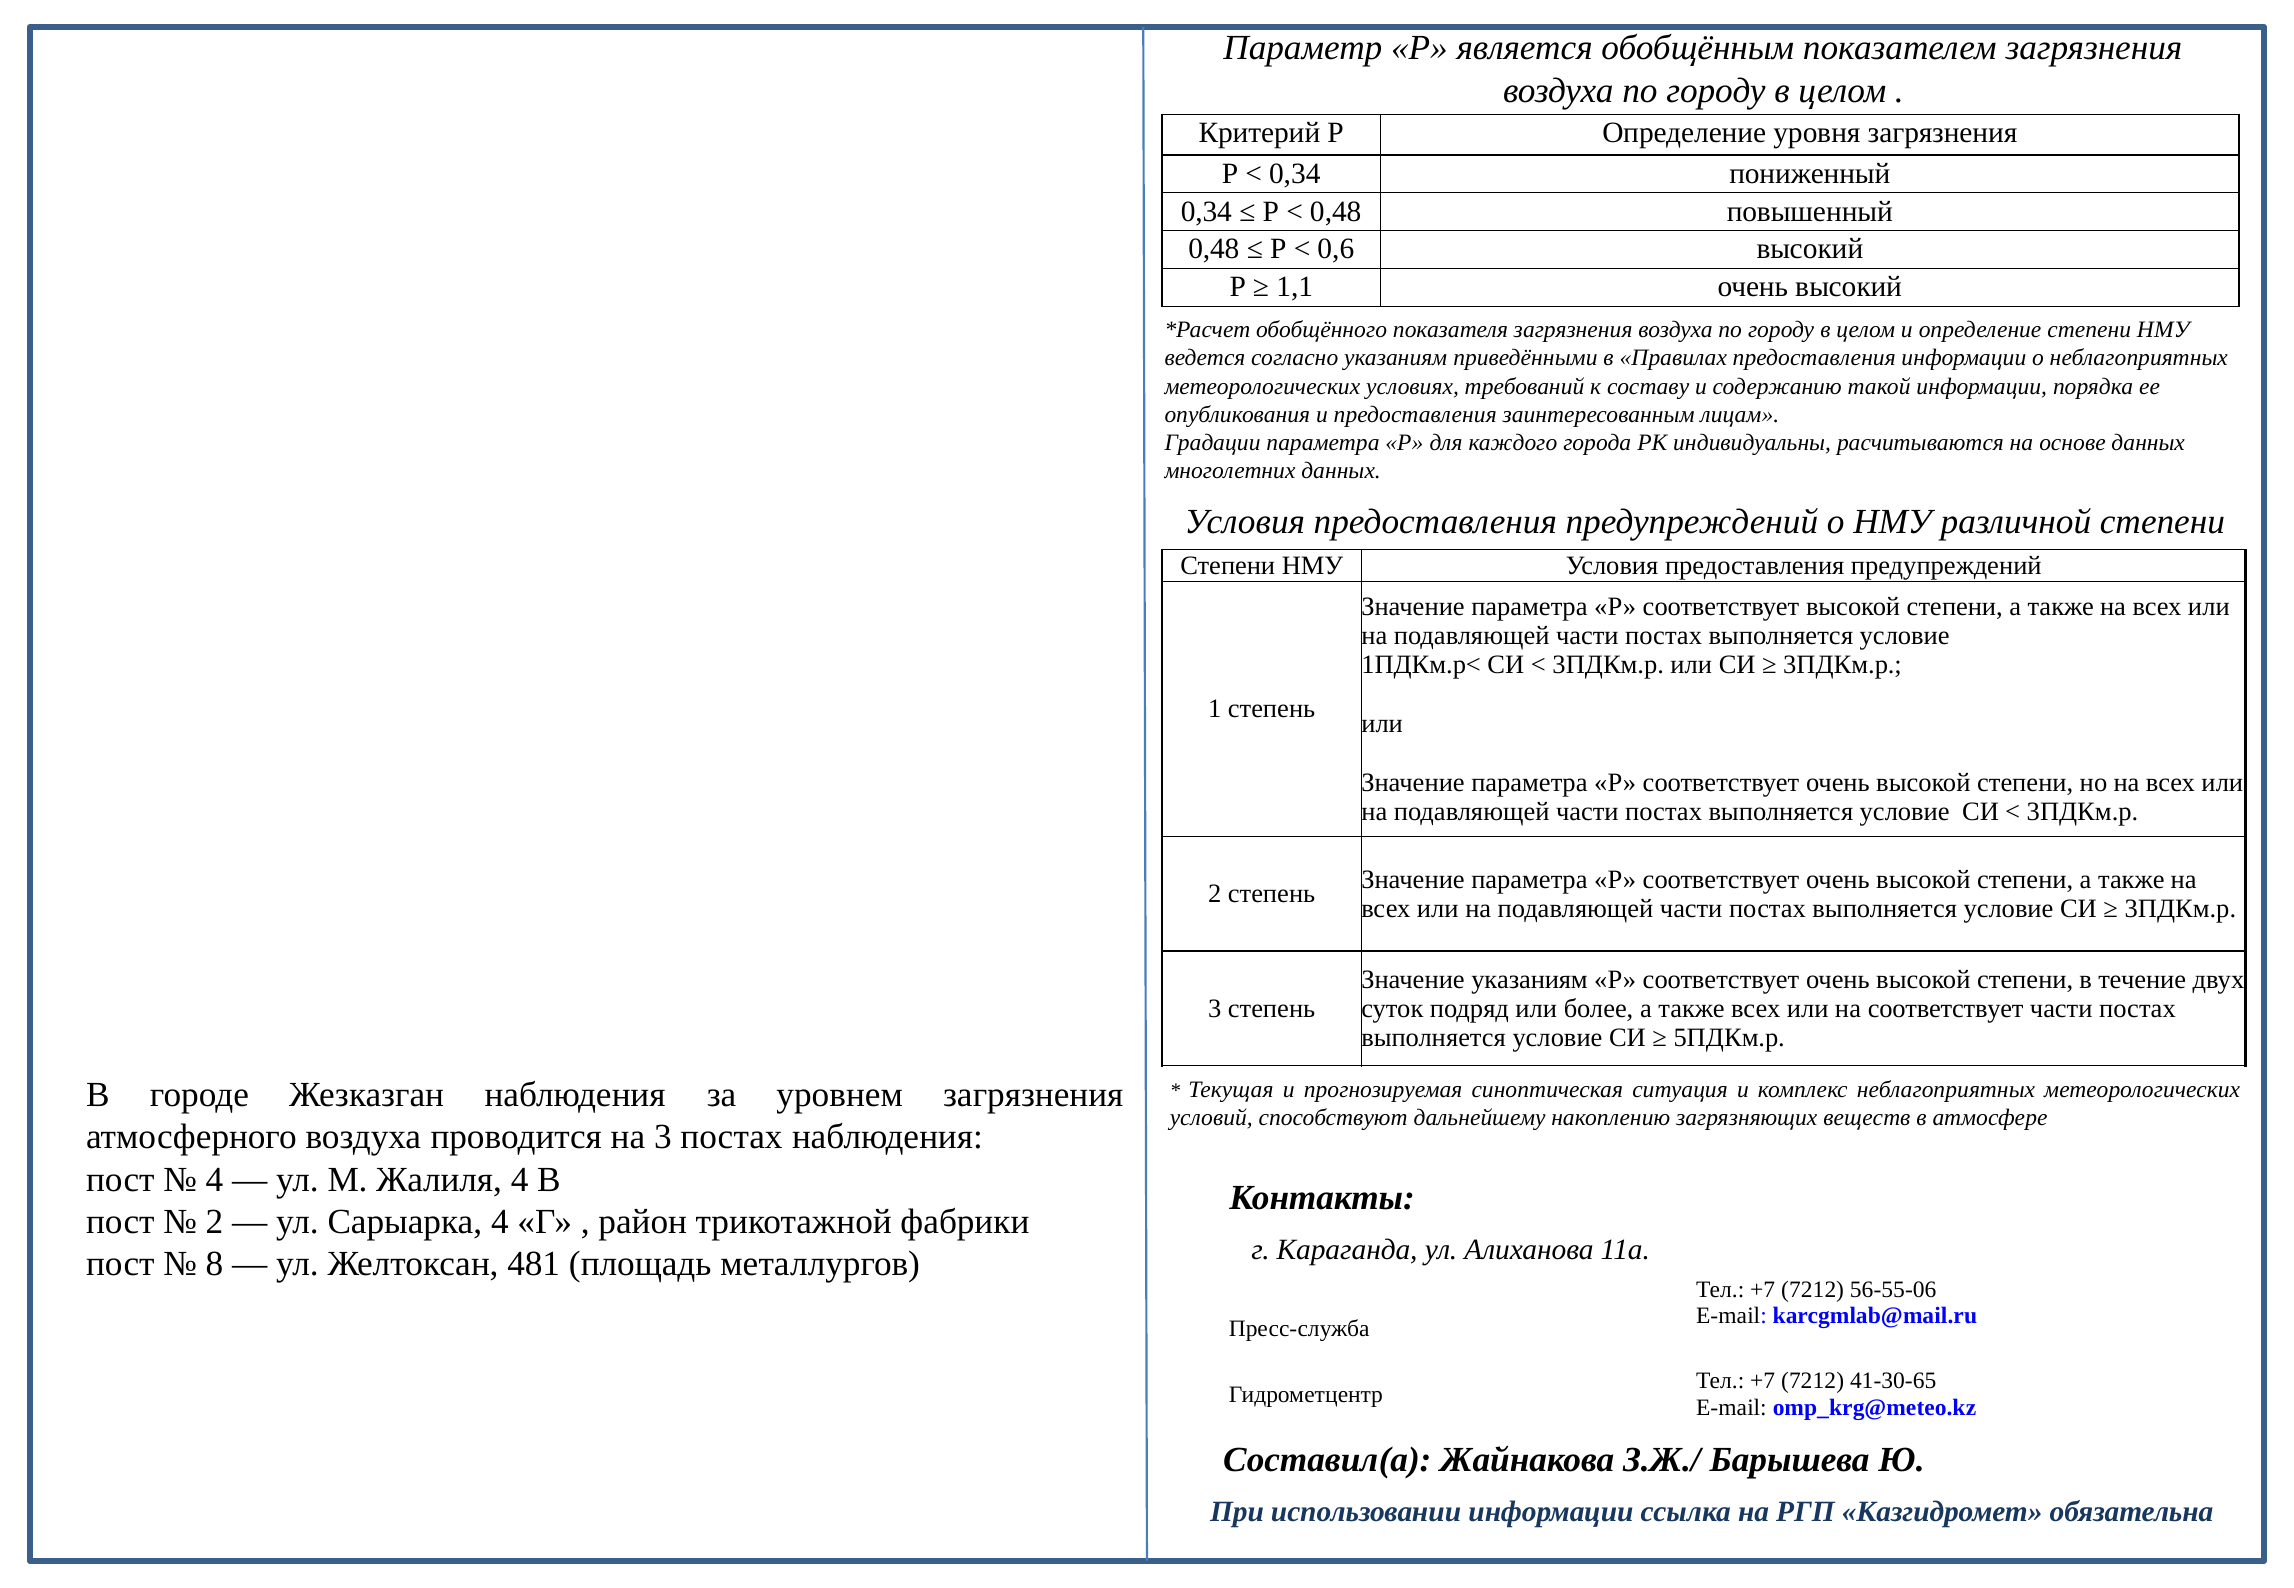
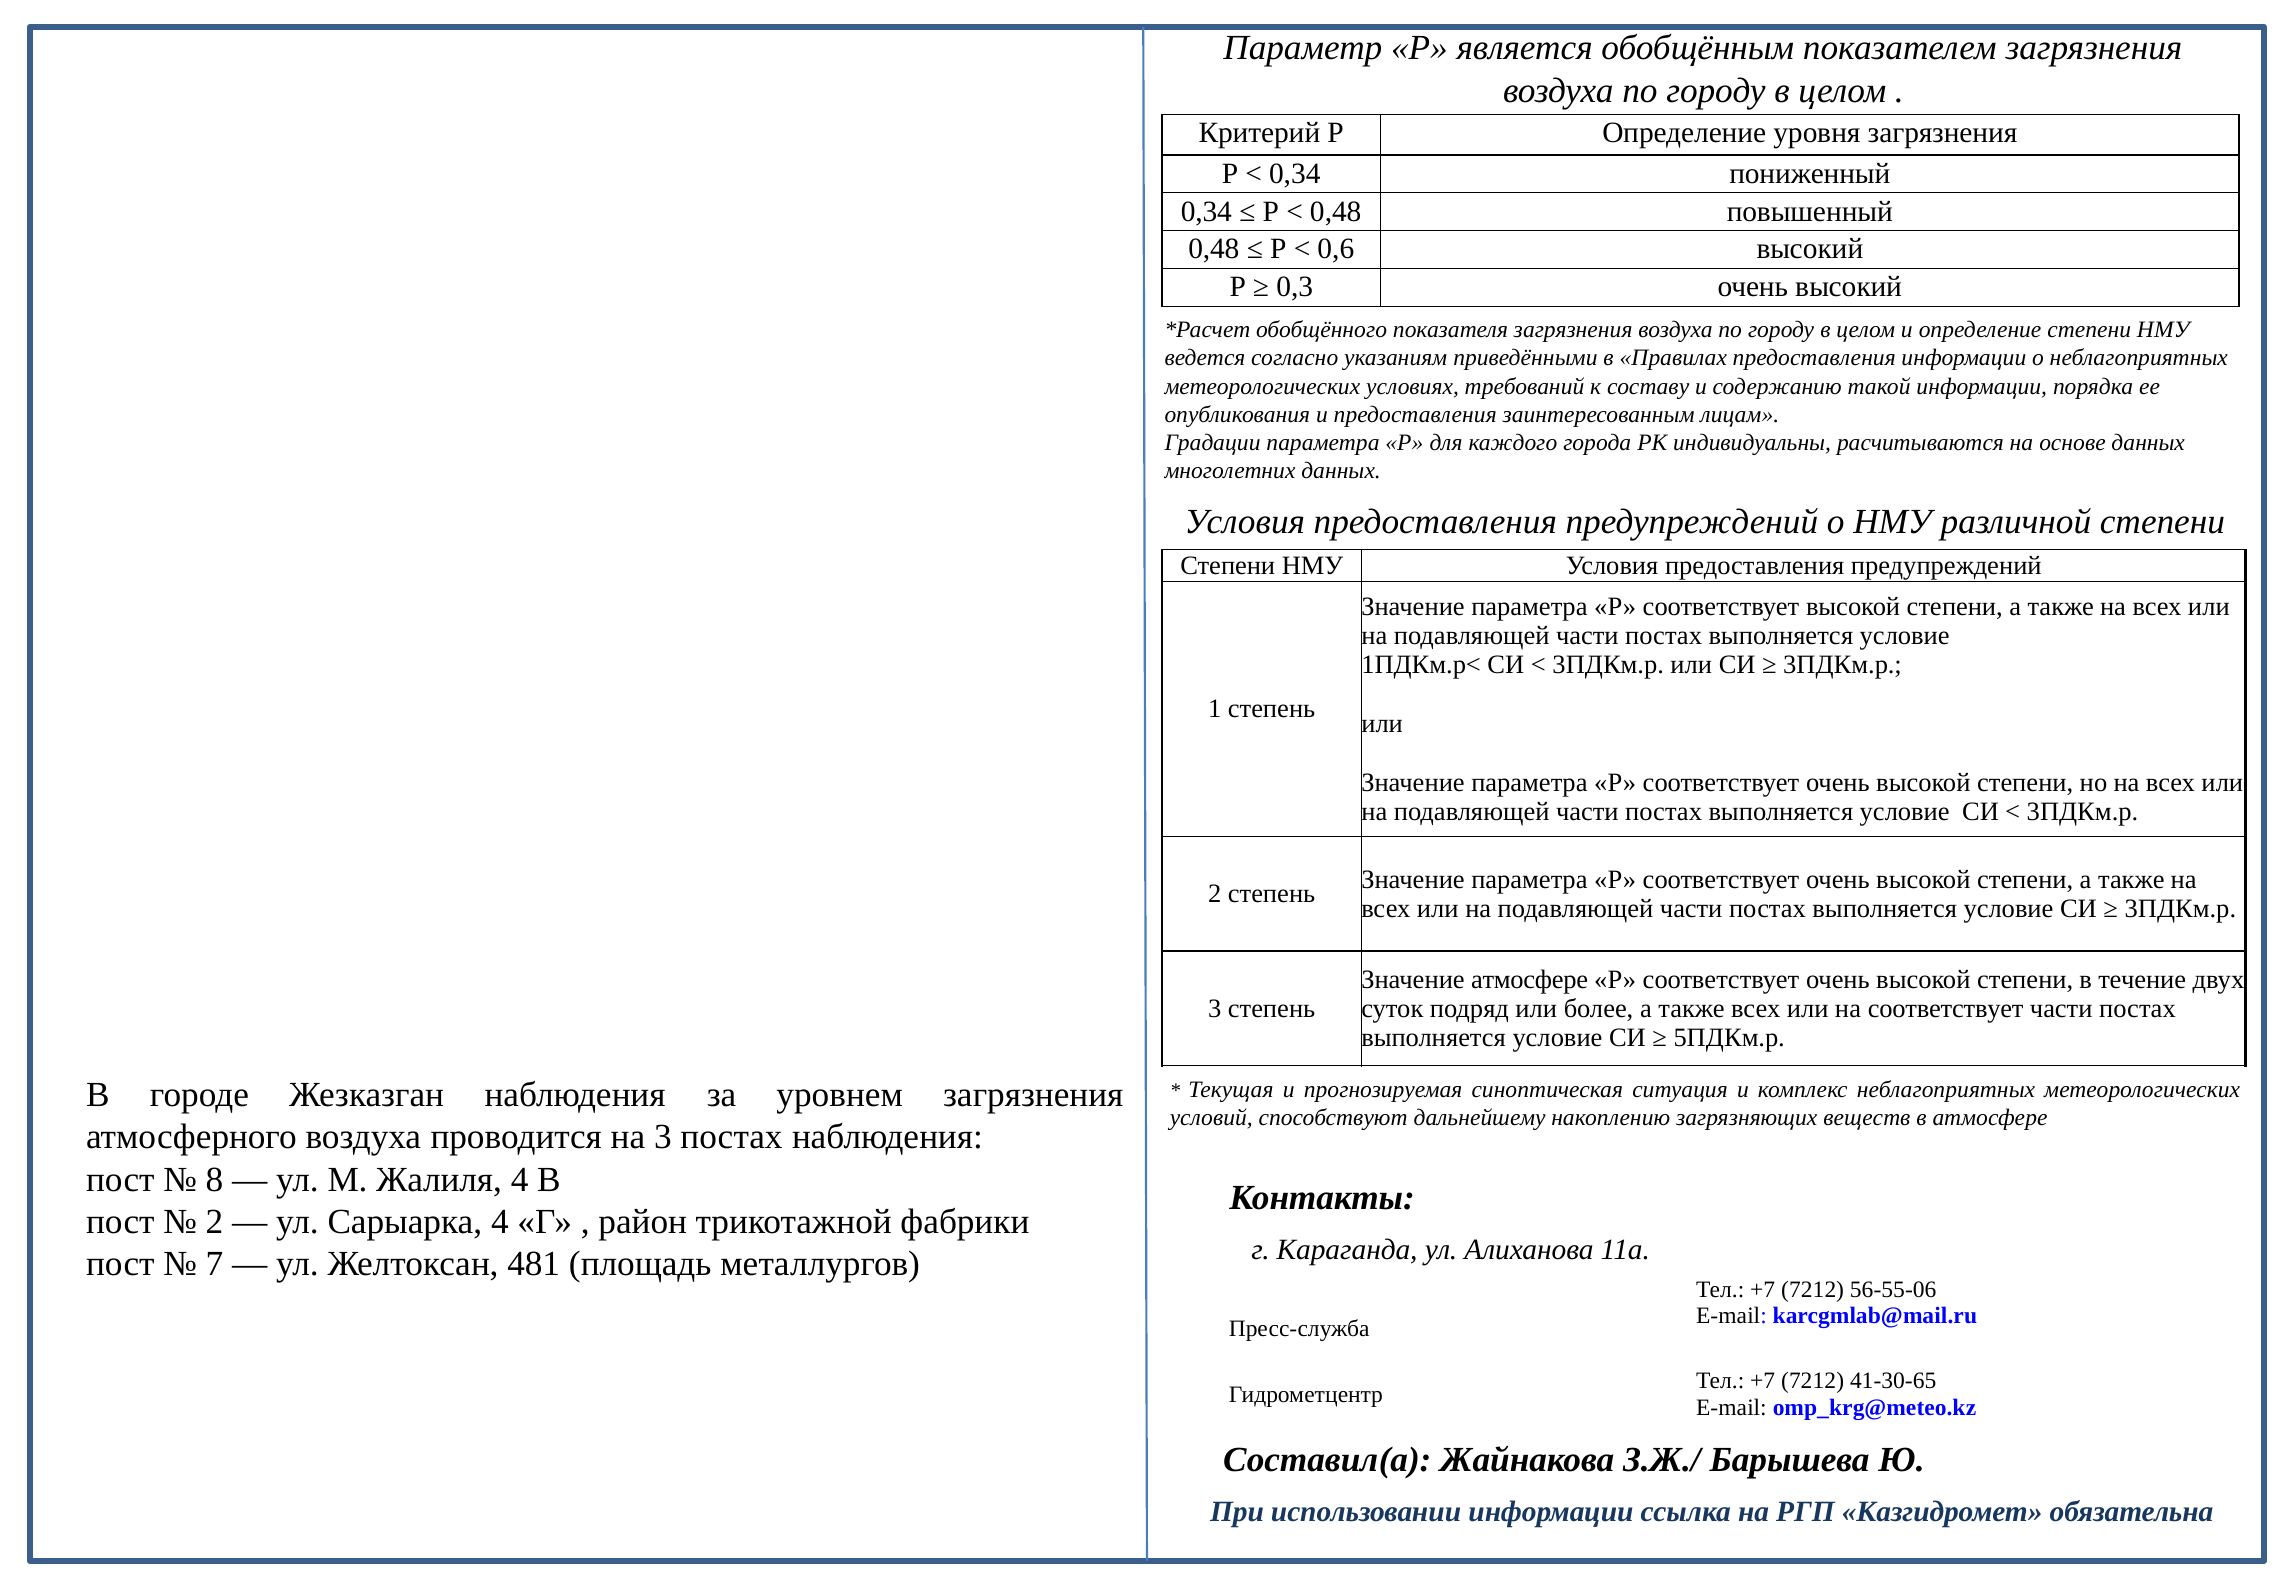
1,1: 1,1 -> 0,3 (1295, 287)
Значение указаниям: указаниям -> атмосфере (1530, 979)
4: 4 -> 8 (214, 1180)
8: 8 -> 7 (214, 1264)
